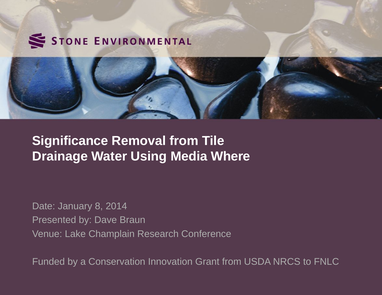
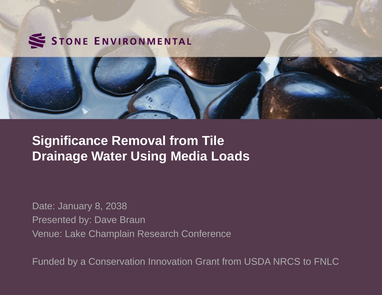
Where: Where -> Loads (230, 156)
2014: 2014 -> 2038 (116, 206)
